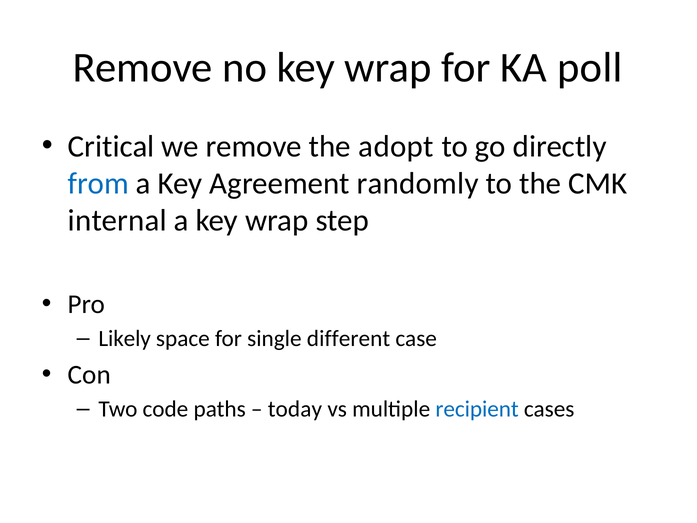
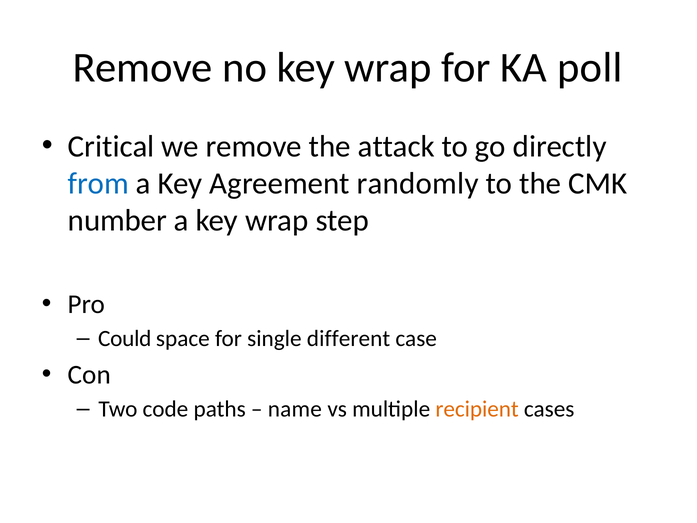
adopt: adopt -> attack (396, 146)
internal: internal -> number (117, 221)
Likely: Likely -> Could (125, 339)
today: today -> name (295, 409)
recipient colour: blue -> orange (477, 409)
